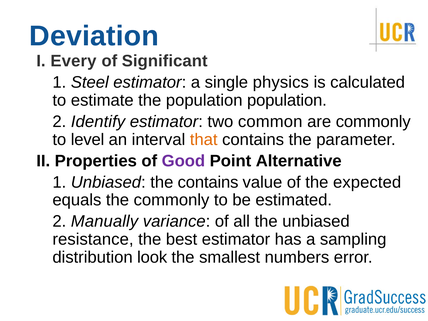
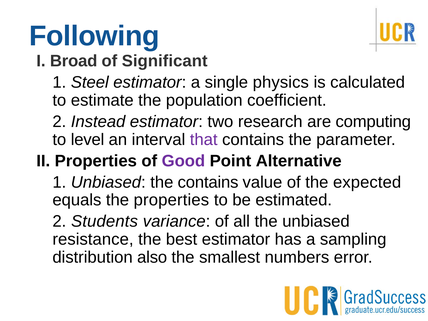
Deviation: Deviation -> Following (94, 36)
Every: Every -> Broad (74, 61)
population population: population -> coefficient (287, 100)
Identify: Identify -> Instead (98, 122)
common: common -> research (270, 122)
are commonly: commonly -> computing (373, 122)
that colour: orange -> purple (204, 140)
the commonly: commonly -> properties (171, 200)
Manually: Manually -> Students (105, 221)
look: look -> also (152, 257)
